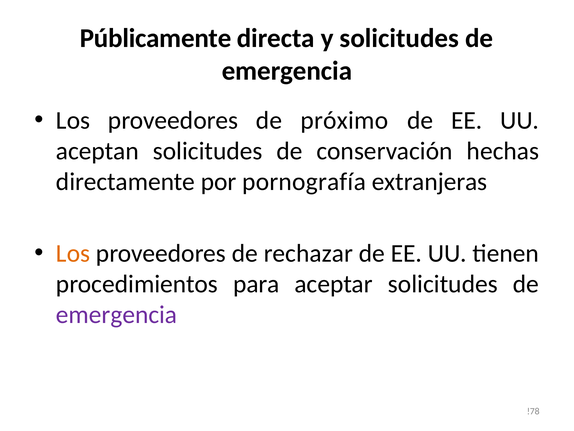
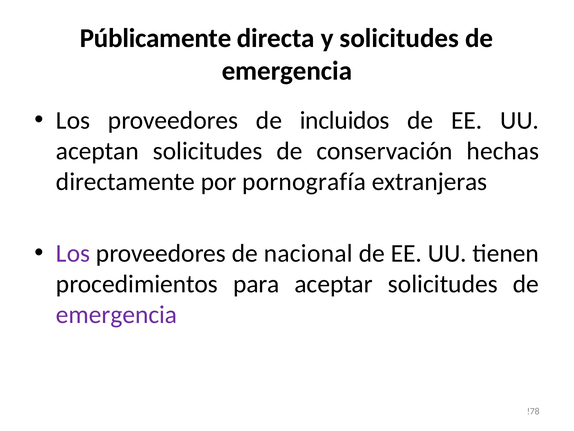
próximo: próximo -> incluidos (345, 120)
Los colour: orange -> purple (73, 253)
rechazar: rechazar -> nacional (308, 253)
